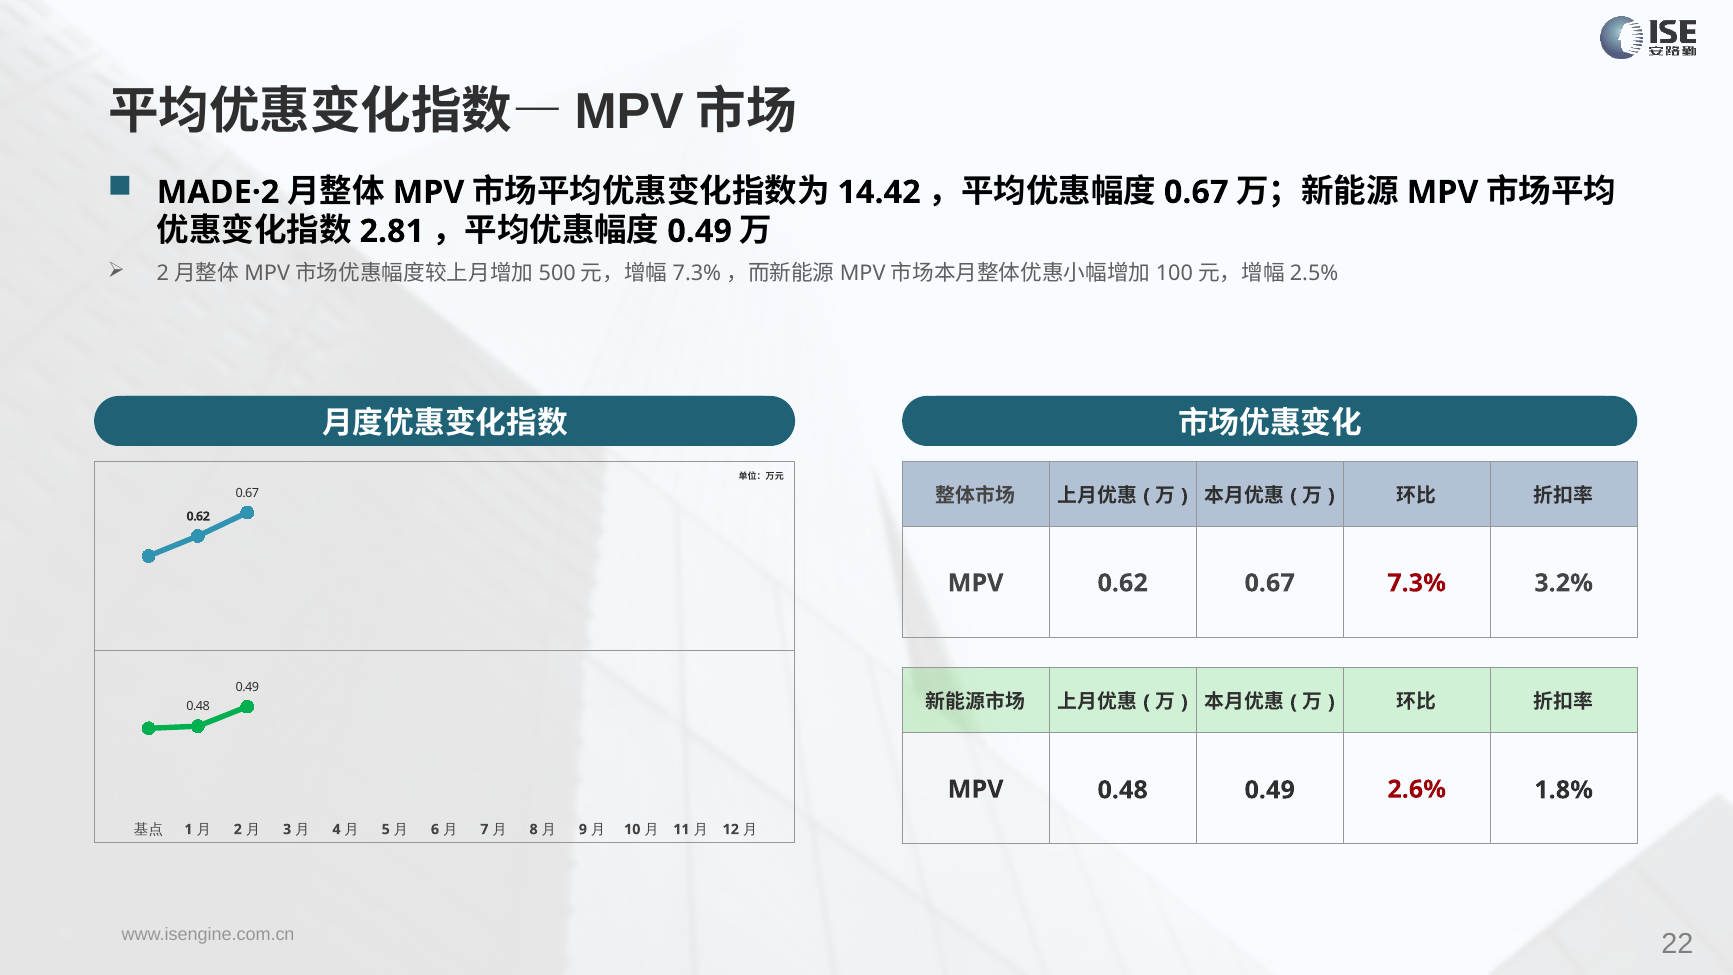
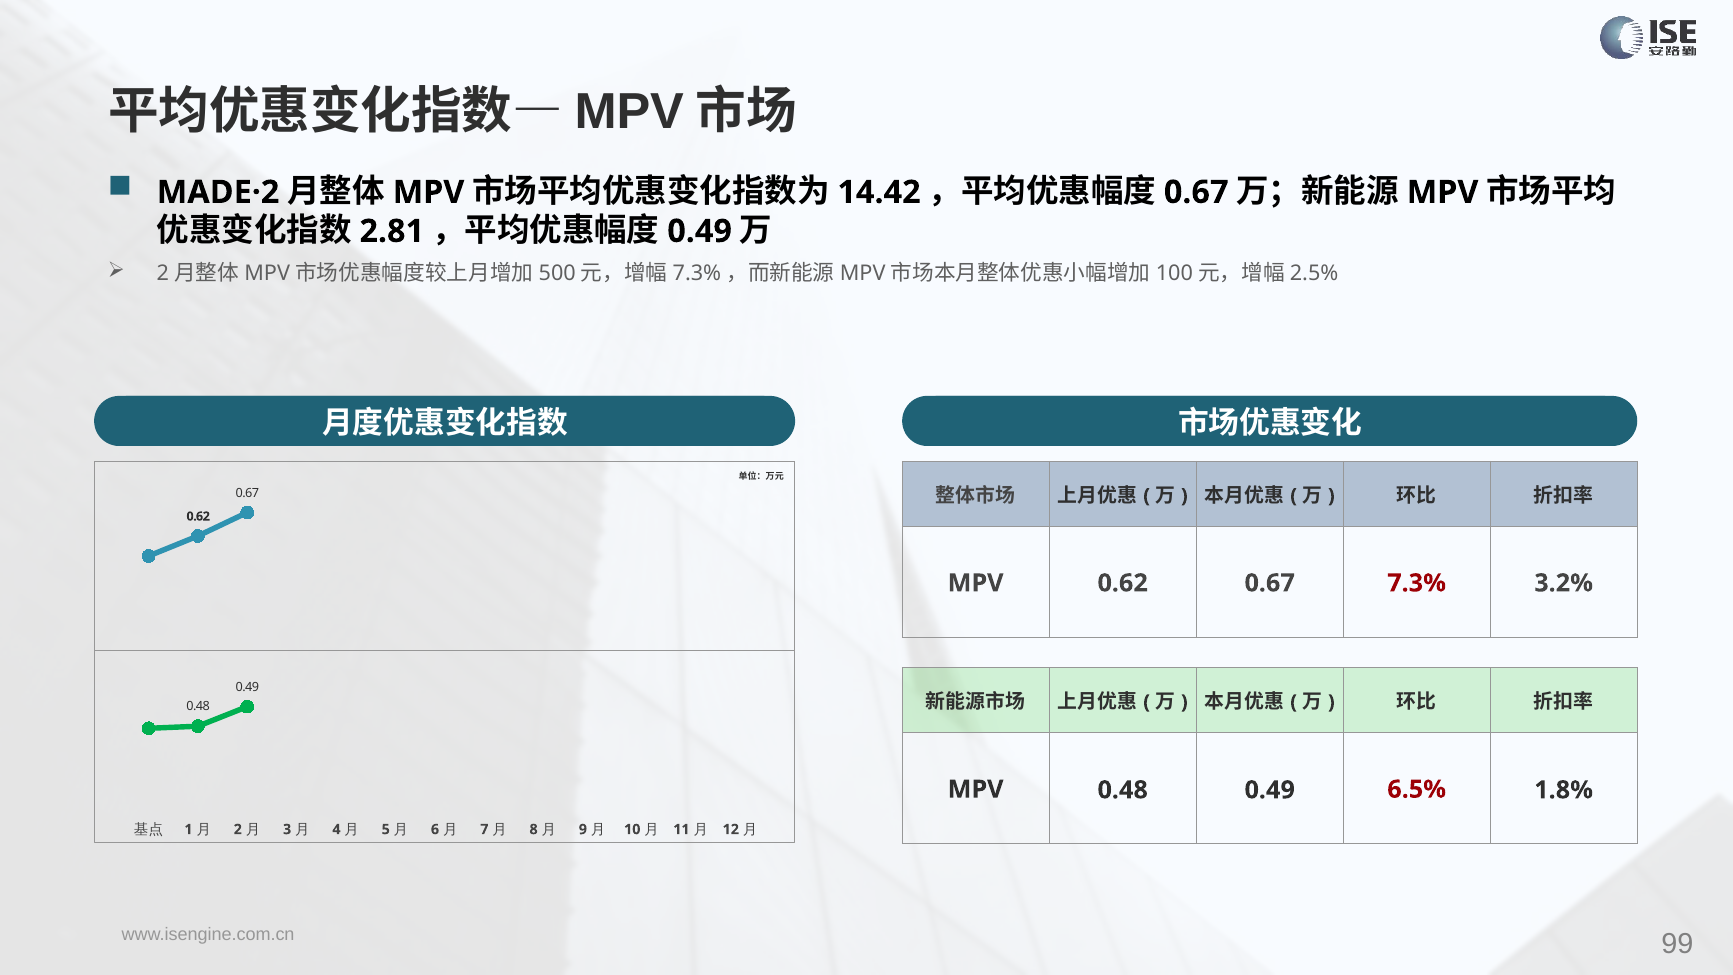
2.6%: 2.6% -> 6.5% (1417, 789)
22: 22 -> 99 (1677, 944)
